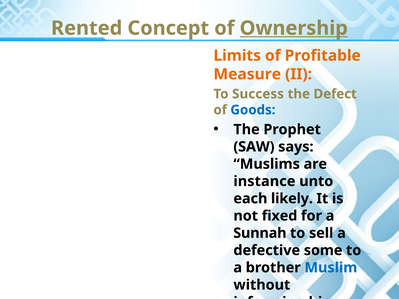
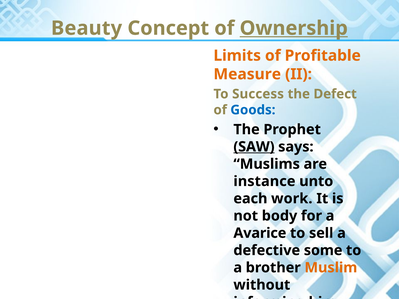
Rented: Rented -> Beauty (87, 28)
SAW underline: none -> present (254, 147)
likely: likely -> work (292, 199)
fixed: fixed -> body (280, 216)
Sunnah: Sunnah -> Avarice (260, 233)
Muslim colour: blue -> orange (331, 268)
